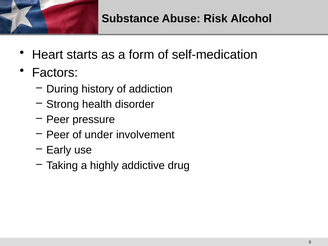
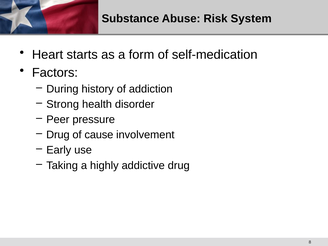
Alcohol: Alcohol -> System (251, 19)
Peer: Peer -> Drug (58, 135)
under: under -> cause (99, 135)
